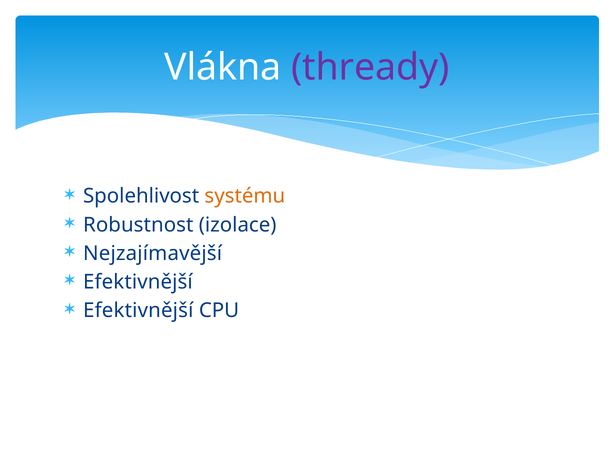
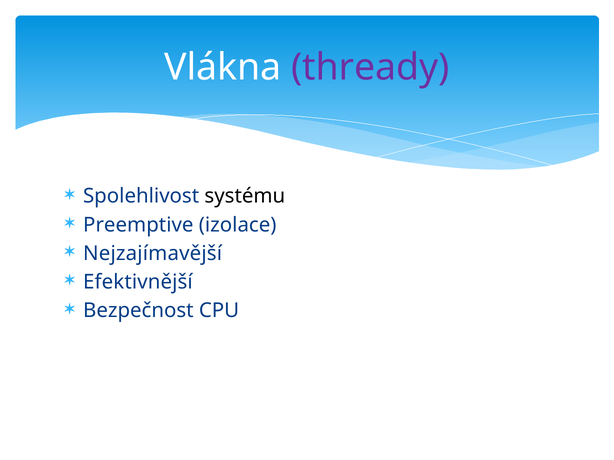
systému colour: orange -> black (245, 196)
Robustnost: Robustnost -> Preemptive (138, 225)
Efektivnější: Efektivnější -> Bezpečnost (138, 311)
